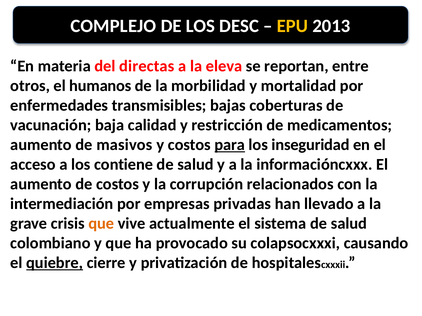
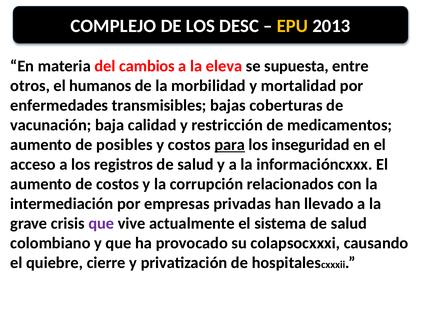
directas: directas -> cambios (147, 66)
reportan: reportan -> supuesta (297, 66)
masivos: masivos -> posibles (124, 145)
contiene: contiene -> registros (124, 165)
que colour: orange -> purple (101, 224)
quiebre underline: present -> none (55, 263)
